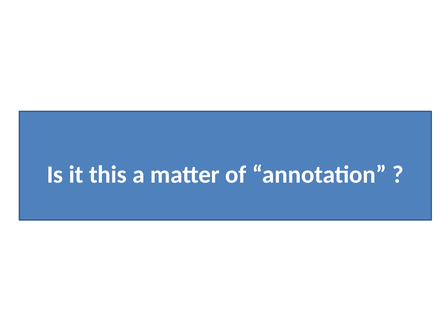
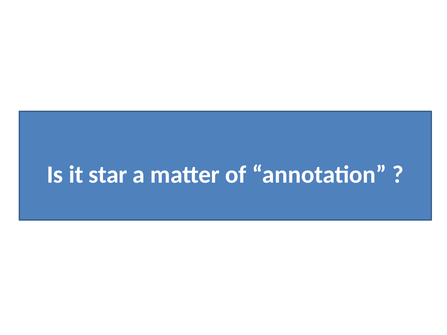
this: this -> star (108, 175)
